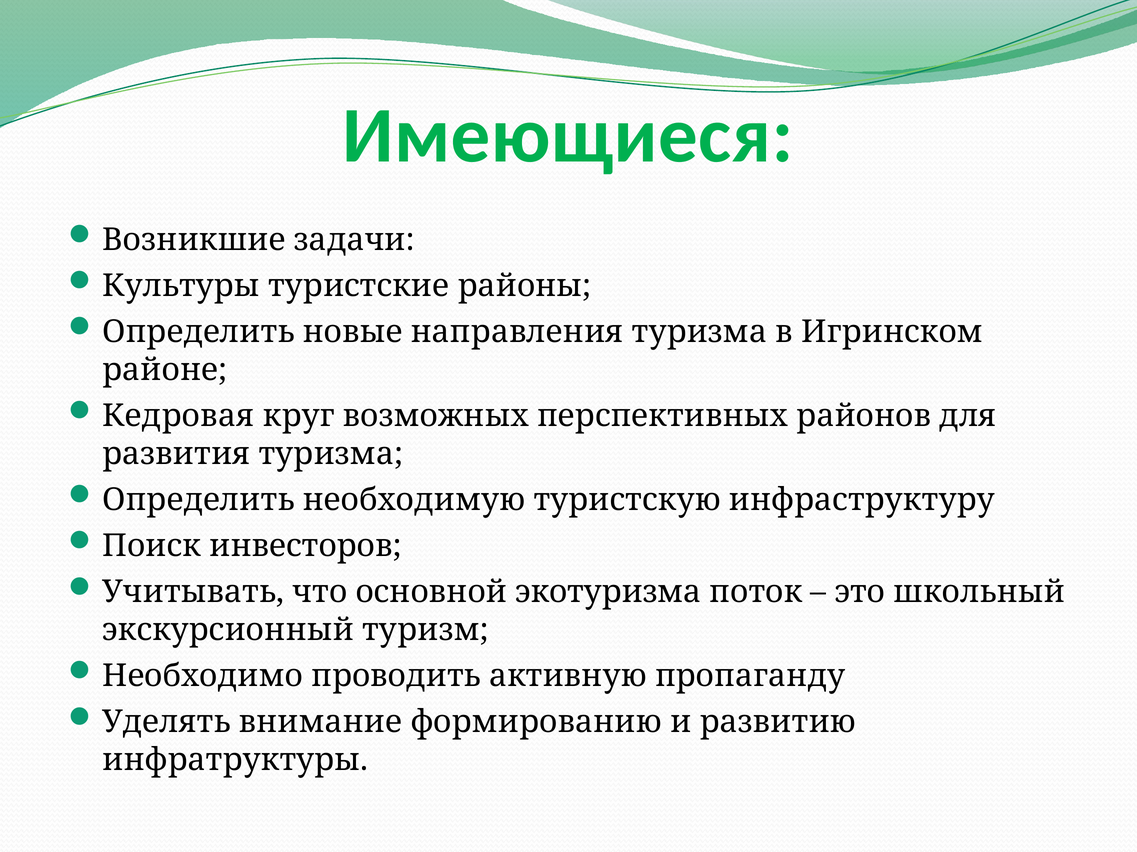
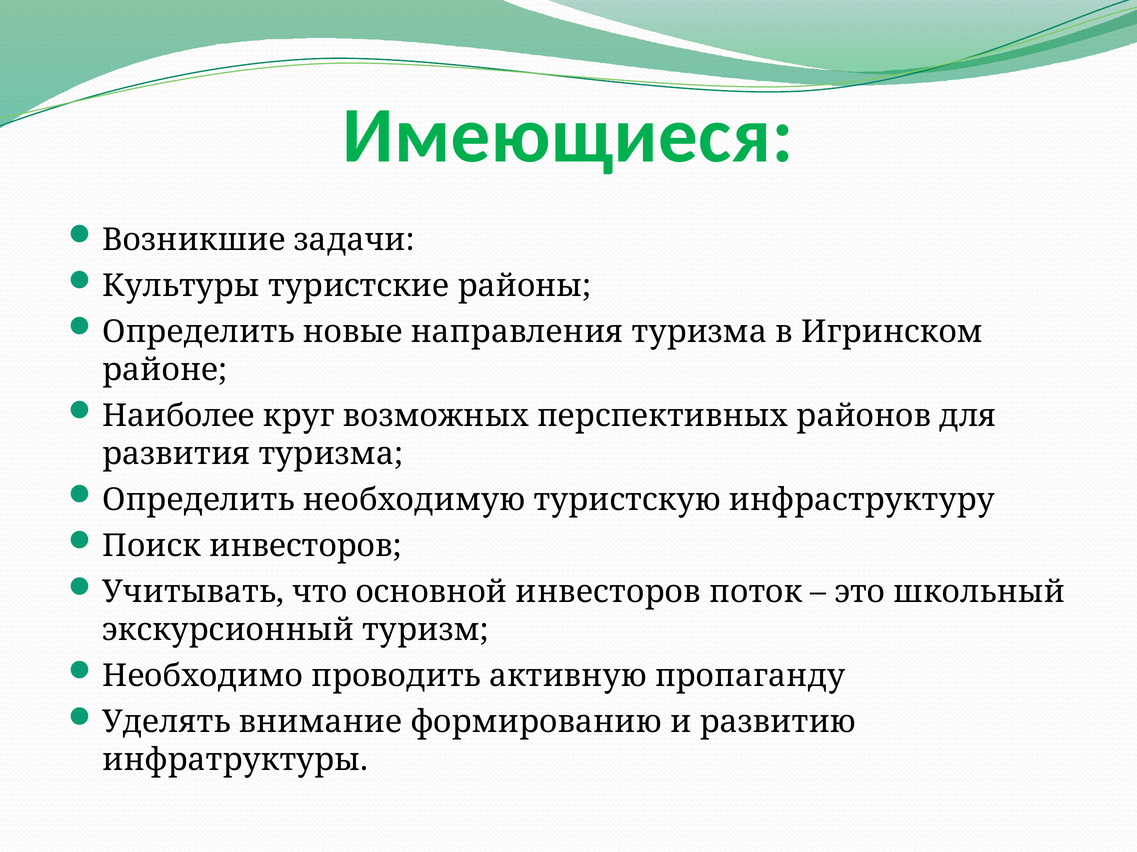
Кедровая: Кедровая -> Наиболее (179, 416)
основной экотуризма: экотуризма -> инвесторов (608, 593)
